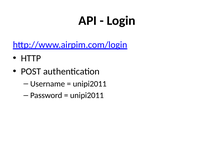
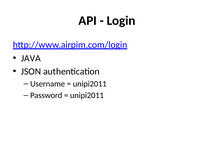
HTTP: HTTP -> JAVA (31, 58)
POST: POST -> JSON (31, 72)
